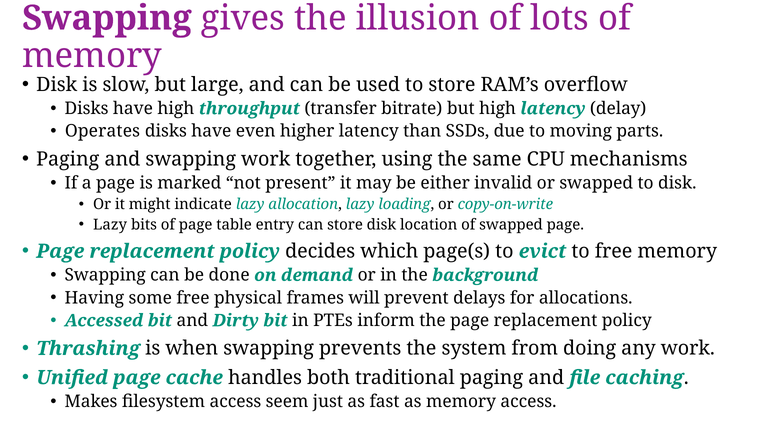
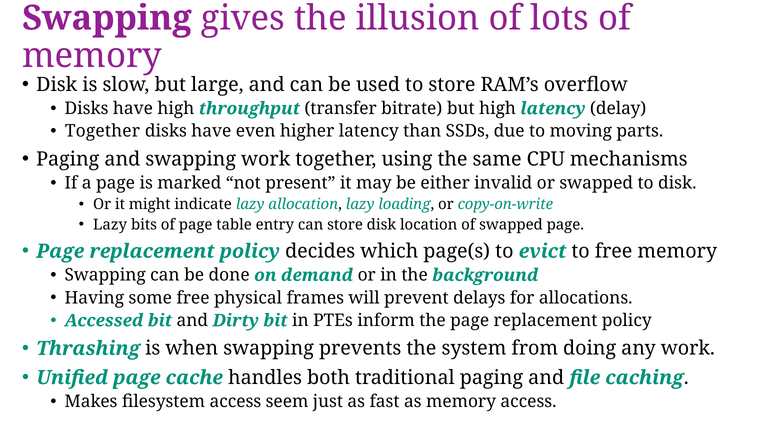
Operates: Operates -> Together (102, 131)
